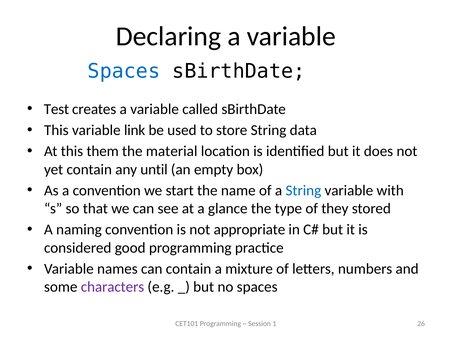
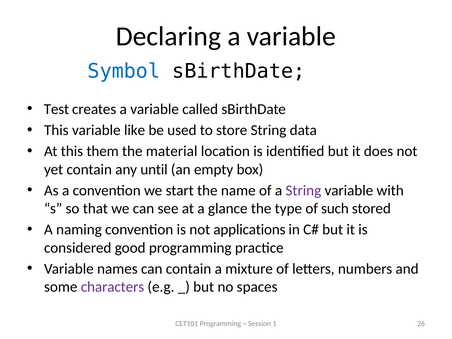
Spaces: Spaces -> Symbol (124, 71)
link: link -> like (135, 130)
String colour: blue -> purple (303, 190)
they: they -> such (335, 209)
appropriate: appropriate -> applications (249, 230)
